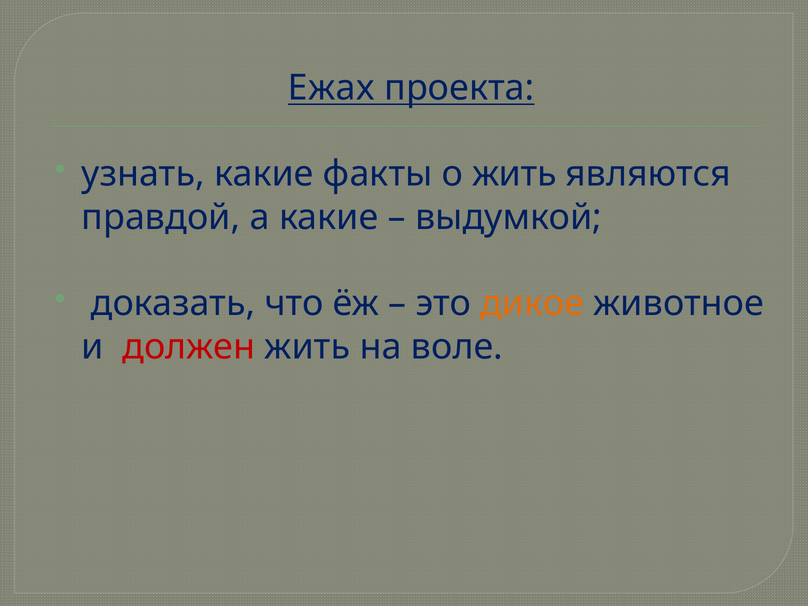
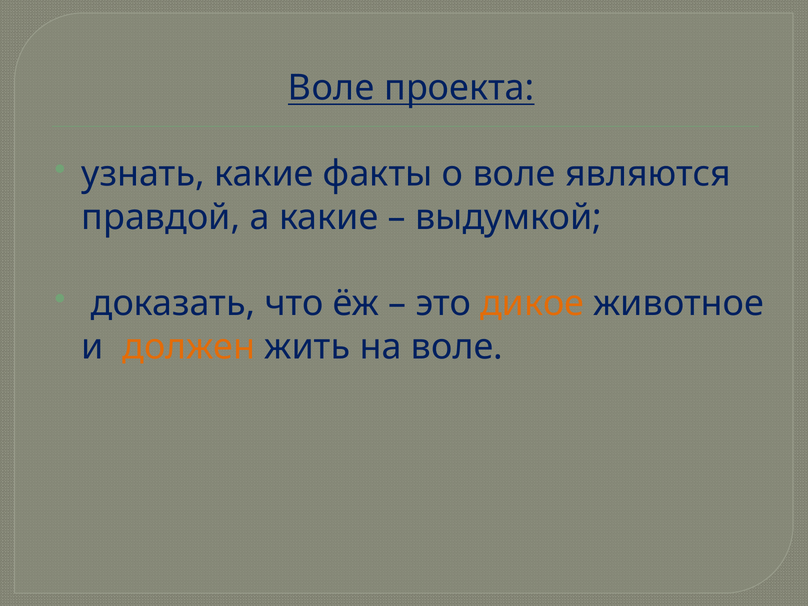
Ежах: Ежах -> Воле (331, 88)
о жить: жить -> воле (514, 174)
должен colour: red -> orange (189, 347)
